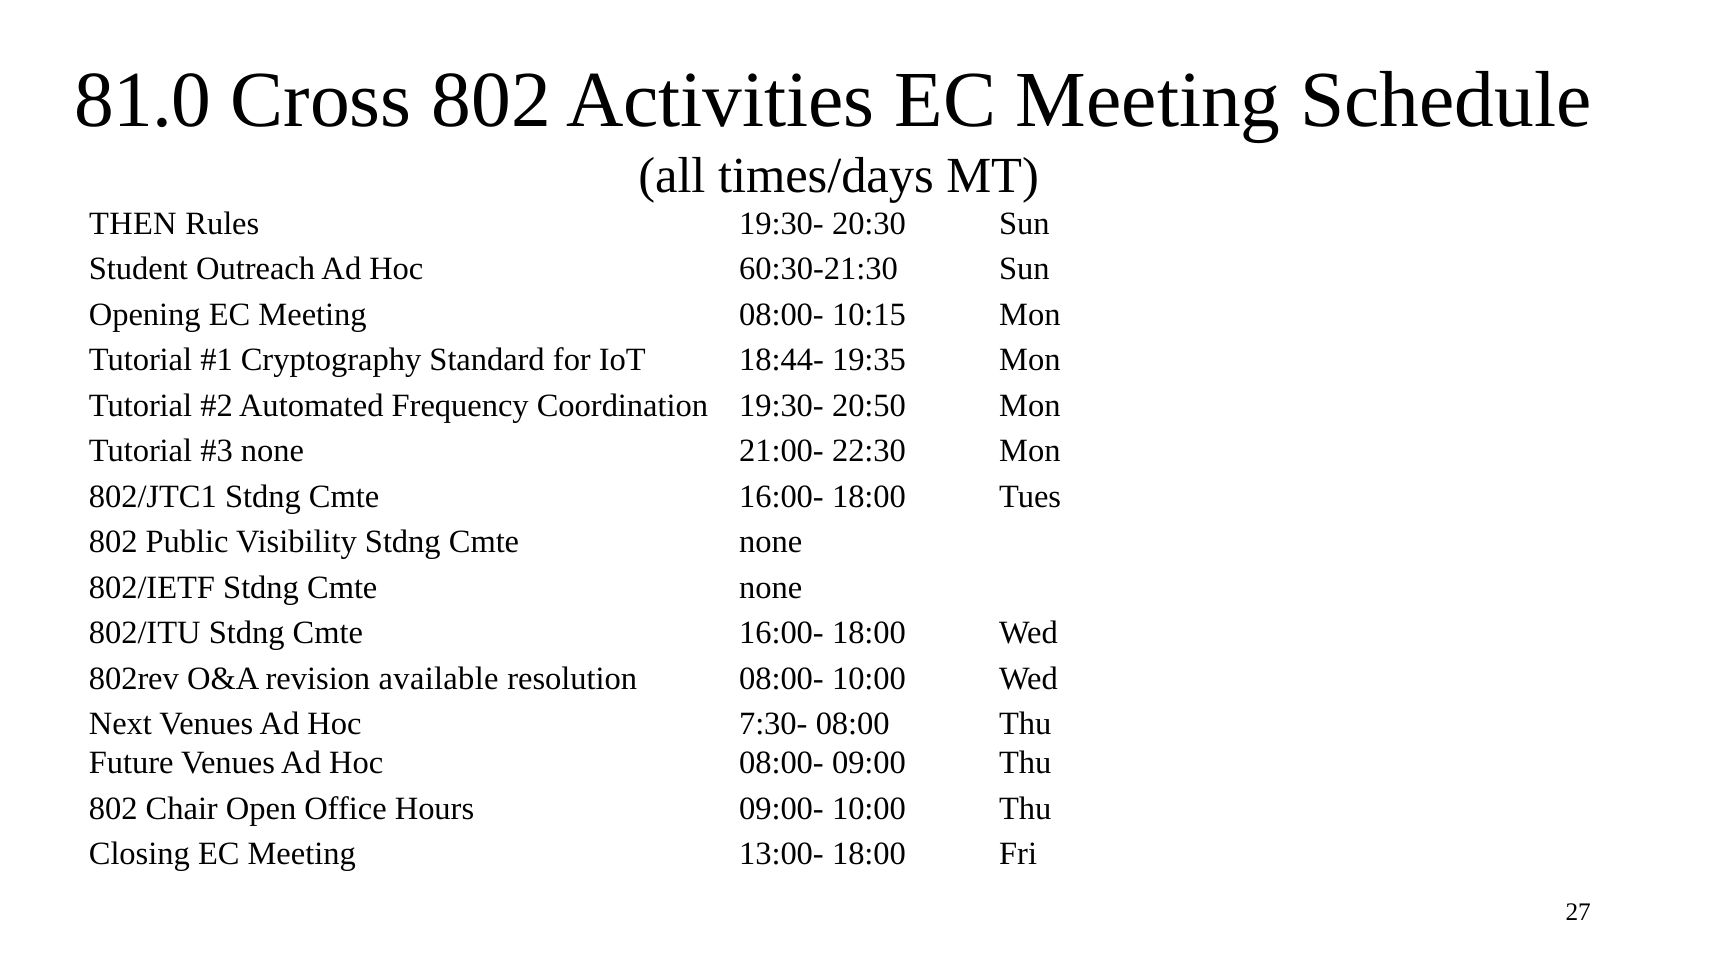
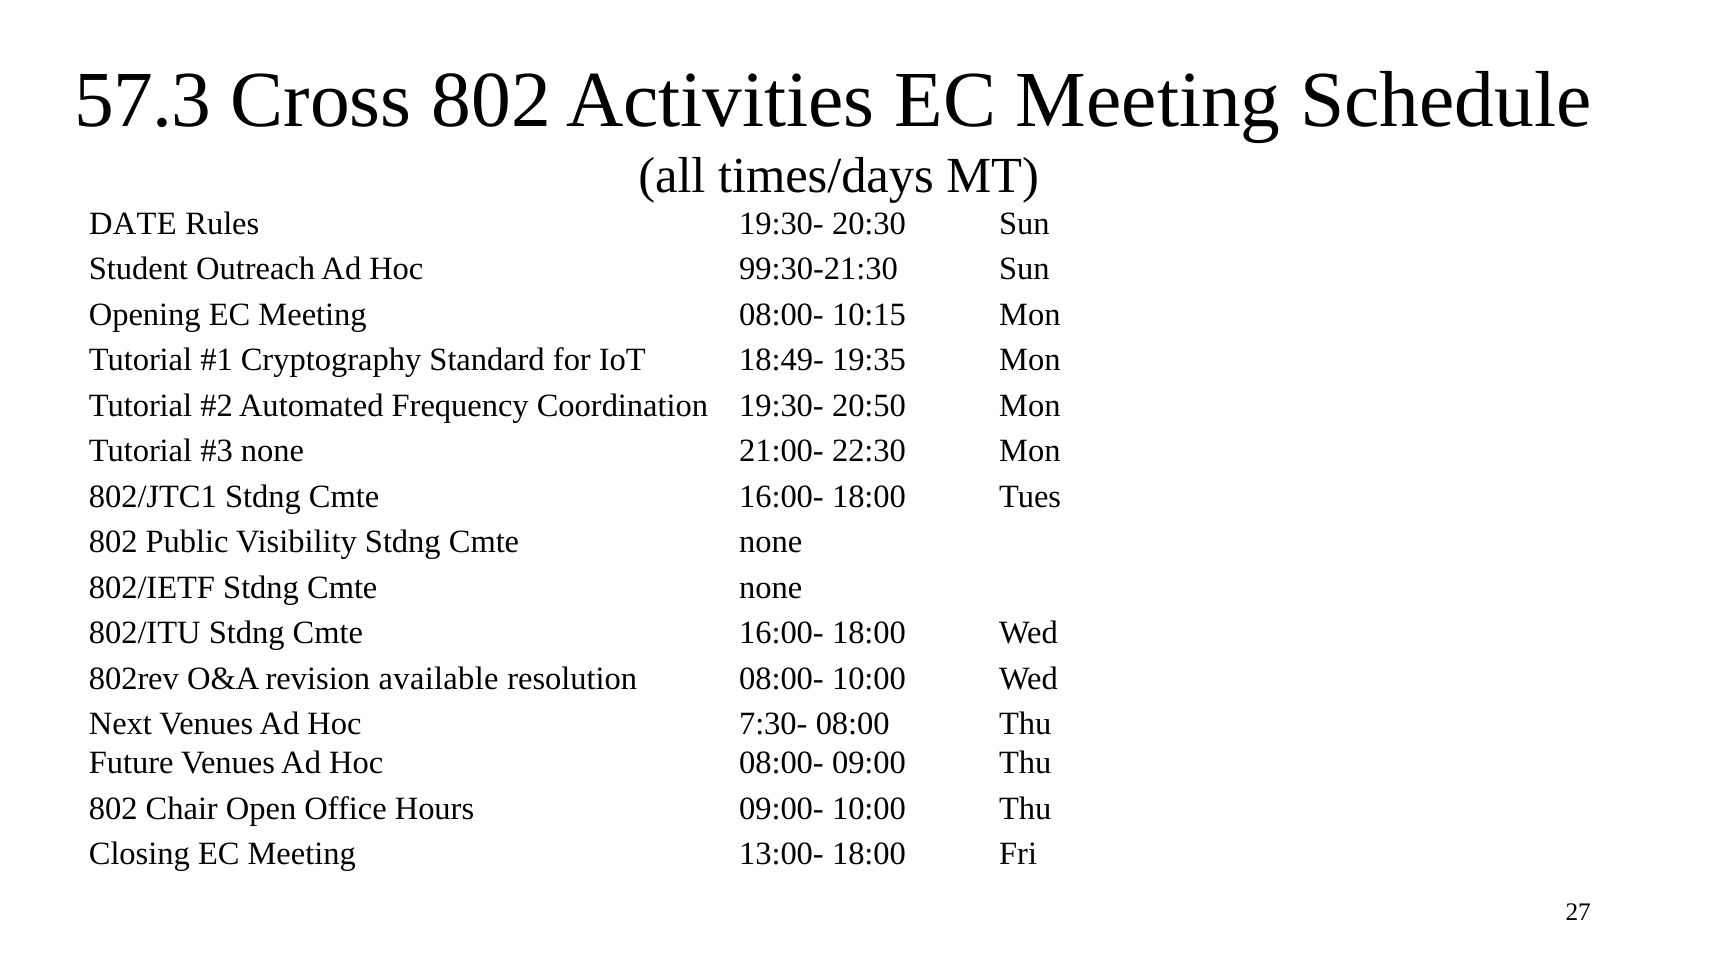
81.0: 81.0 -> 57.3 (143, 100)
THEN: THEN -> DATE (133, 223)
60:30-21:30: 60:30-21:30 -> 99:30-21:30 (818, 269)
18:44-: 18:44- -> 18:49- (781, 360)
